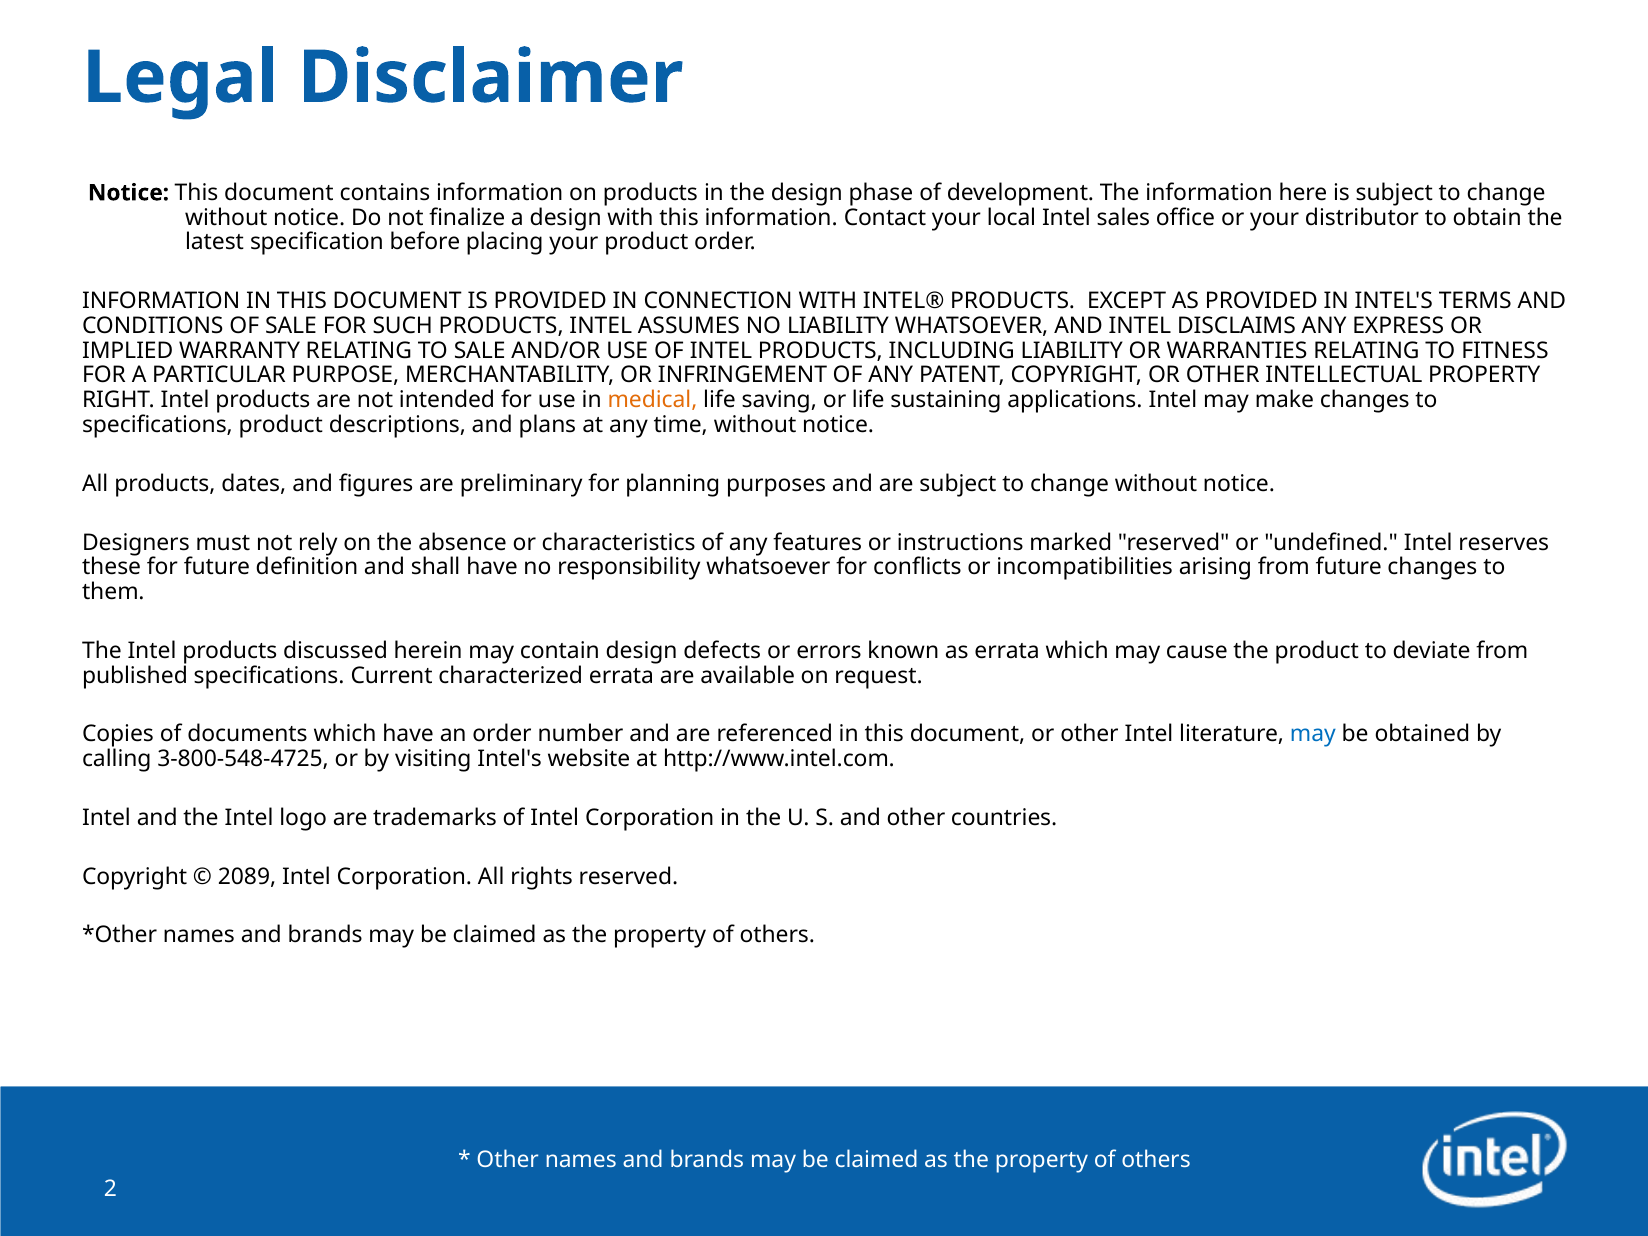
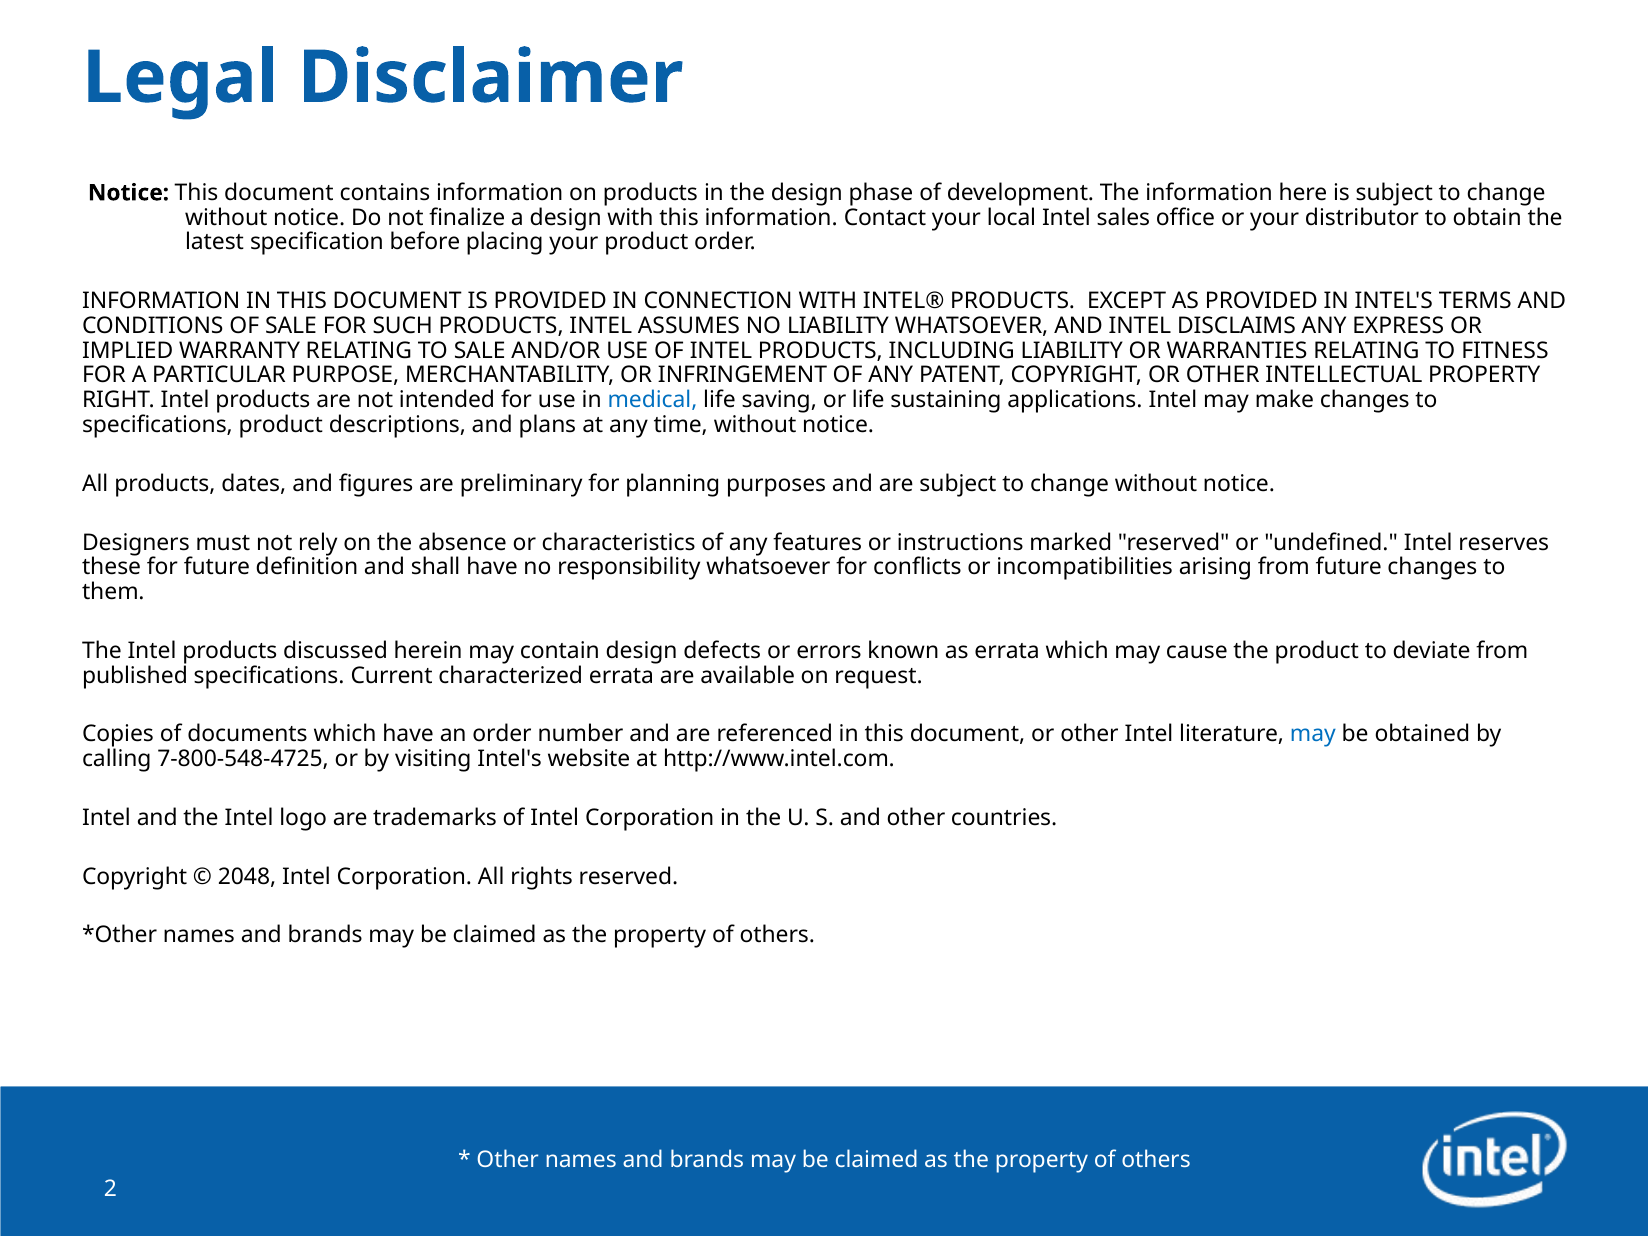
medical colour: orange -> blue (653, 400)
3-800-548-4725: 3-800-548-4725 -> 7-800-548-4725 (243, 759)
2089: 2089 -> 2048 (247, 876)
